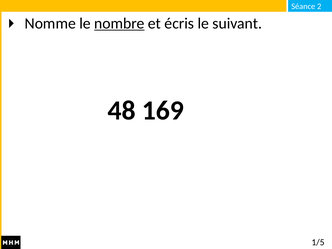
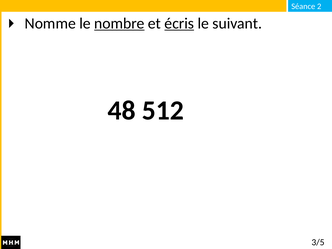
écris underline: none -> present (179, 23)
169: 169 -> 512 (163, 111)
1/5: 1/5 -> 3/5 (318, 242)
